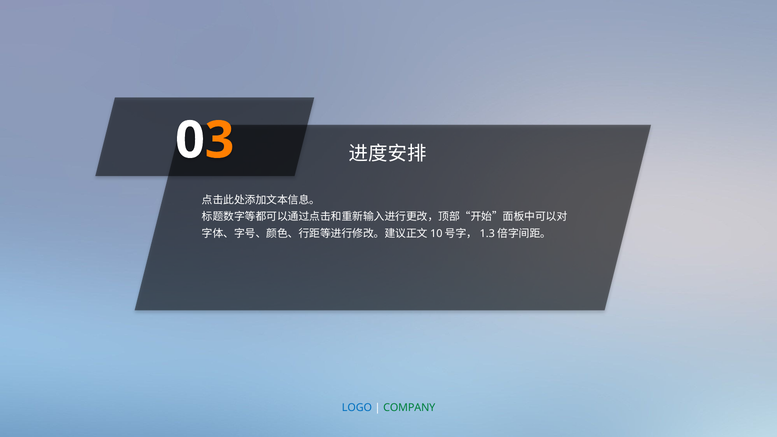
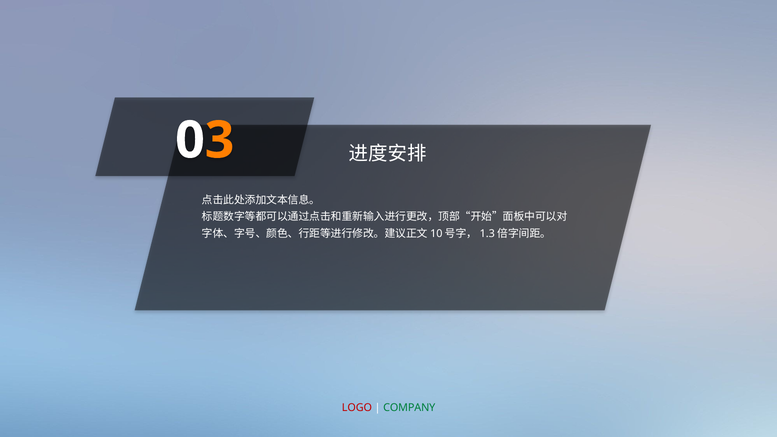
LOGO colour: blue -> red (357, 408)
